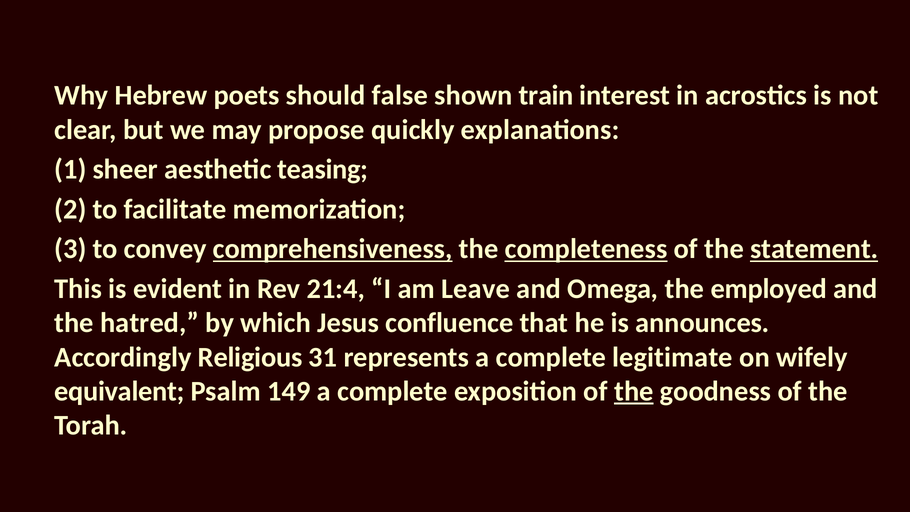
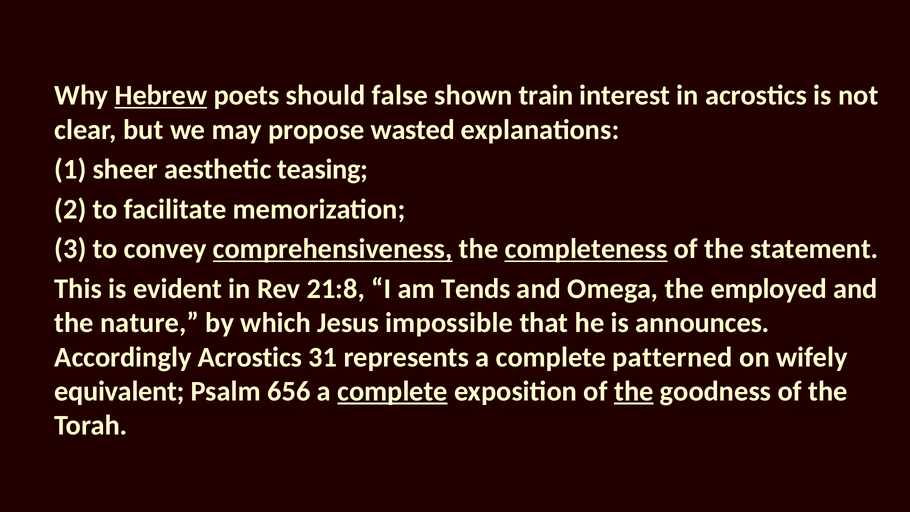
Hebrew underline: none -> present (161, 95)
quickly: quickly -> wasted (413, 130)
statement underline: present -> none (814, 249)
21:4: 21:4 -> 21:8 (336, 289)
Leave: Leave -> Tends (476, 289)
hatred: hatred -> nature (150, 323)
confluence: confluence -> impossible (449, 323)
Accordingly Religious: Religious -> Acrostics (250, 357)
legitimate: legitimate -> patterned (672, 357)
149: 149 -> 656 (289, 391)
complete underline: none -> present (393, 391)
